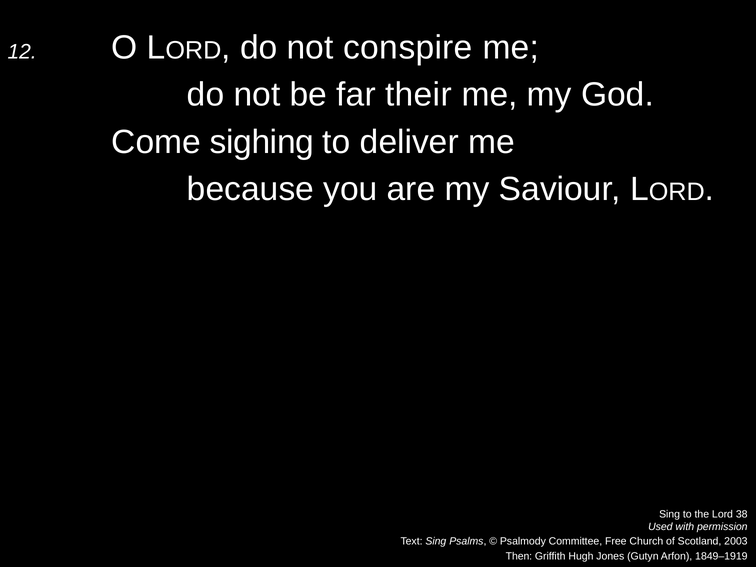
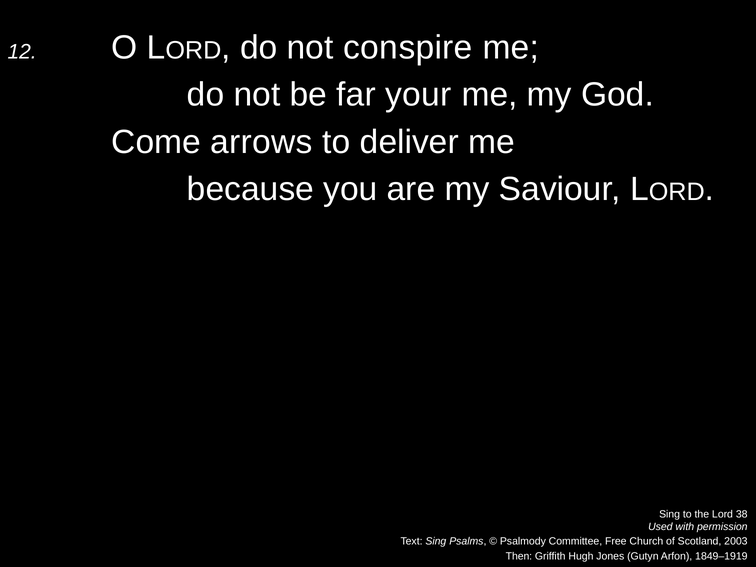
their: their -> your (418, 95)
sighing: sighing -> arrows (262, 142)
